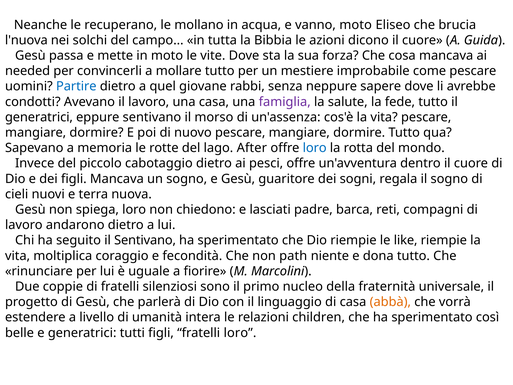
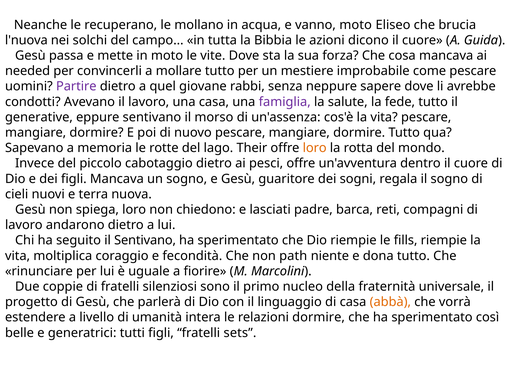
Partire colour: blue -> purple (76, 86)
generatrici: generatrici -> generative (39, 117)
After: After -> Their (252, 148)
loro colour: blue -> orange (315, 148)
like: like -> fills (406, 240)
relazioni children: children -> dormire (319, 317)
fratelli loro: loro -> sets (240, 333)
